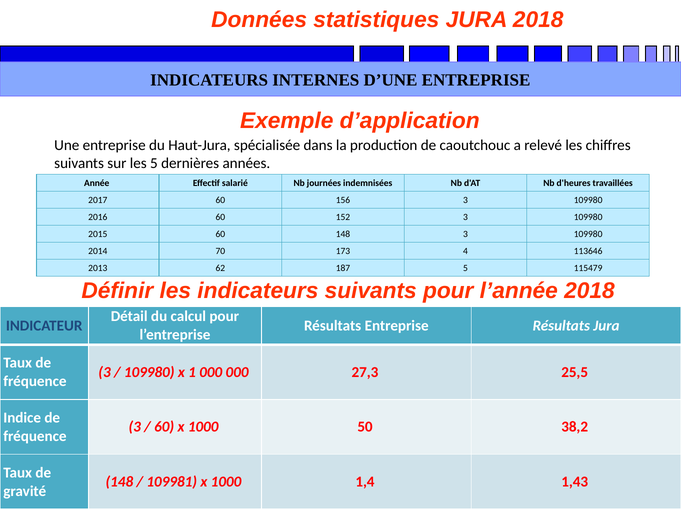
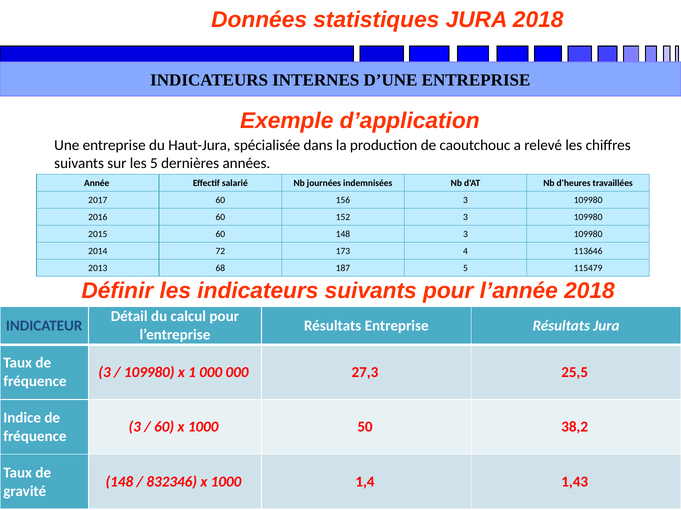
70: 70 -> 72 (220, 251)
62: 62 -> 68 (220, 268)
109981: 109981 -> 832346 (172, 483)
